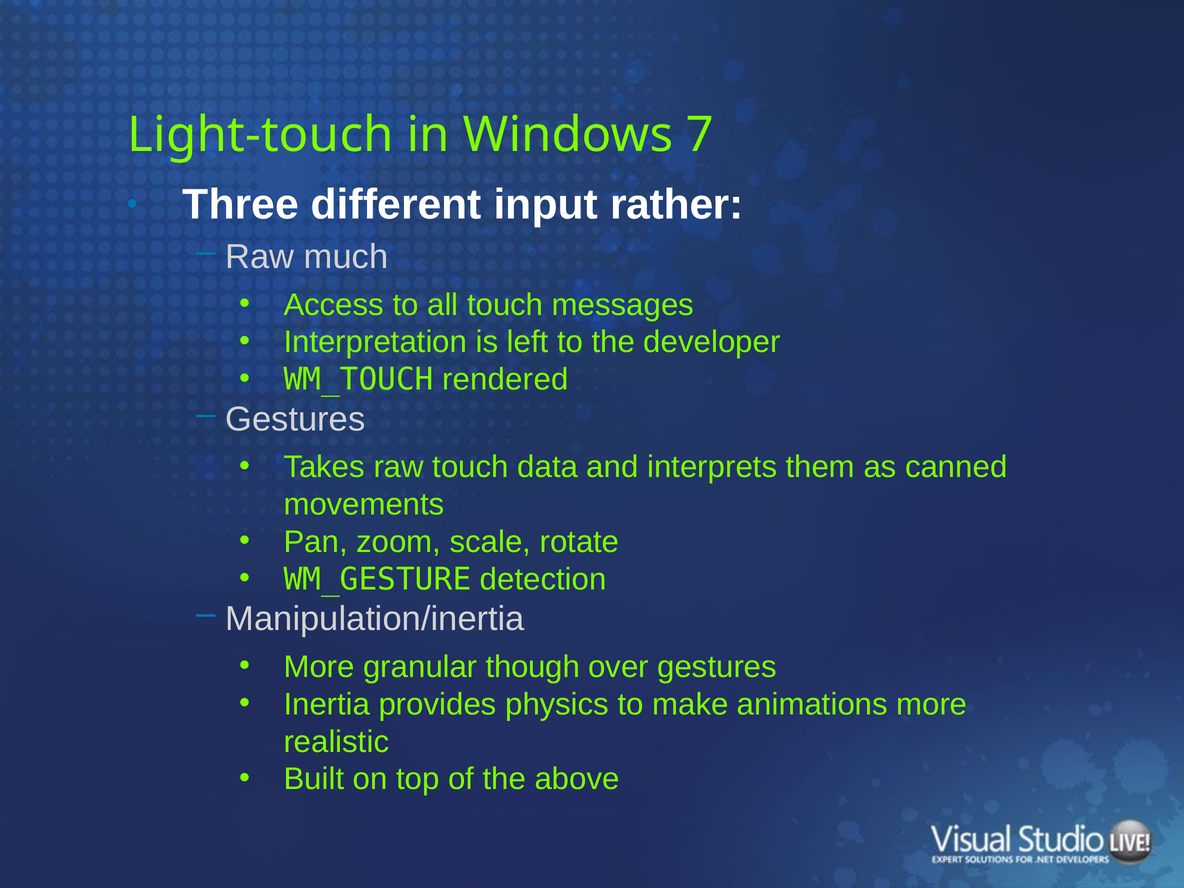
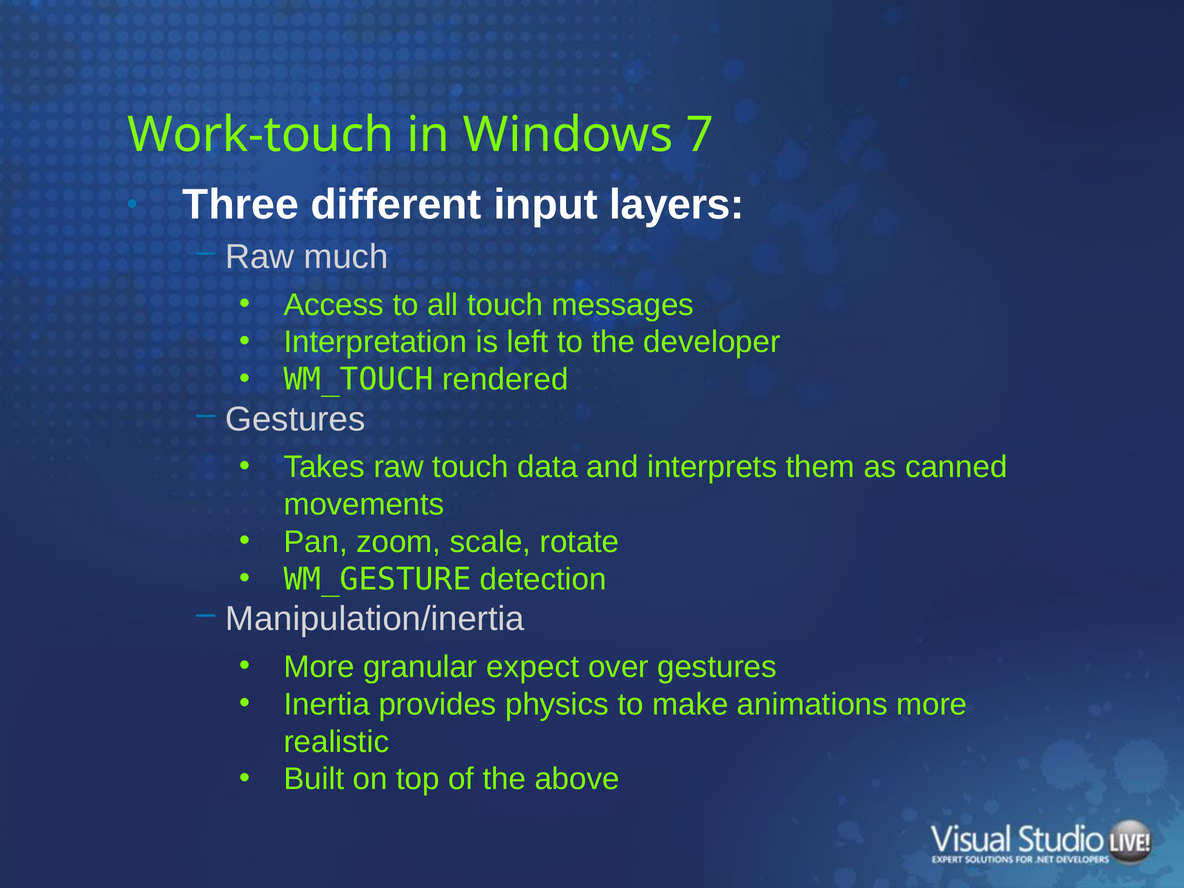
Light-touch: Light-touch -> Work-touch (261, 135)
rather: rather -> layers (677, 205)
though: though -> expect (533, 667)
